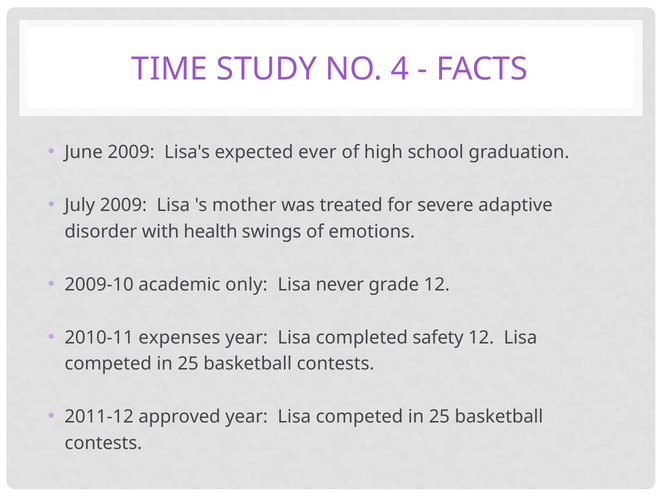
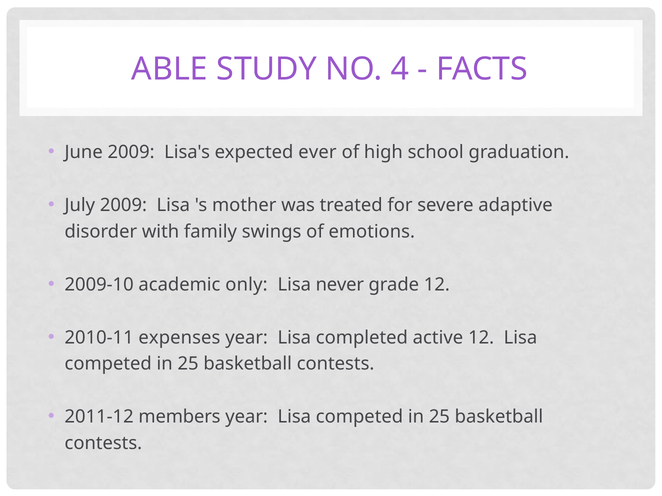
TIME: TIME -> ABLE (170, 69)
health: health -> family (210, 232)
safety: safety -> active (438, 338)
approved: approved -> members (180, 417)
